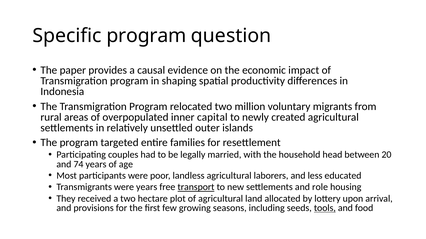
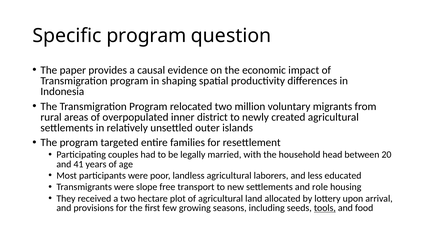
capital: capital -> district (212, 117)
74: 74 -> 41 (78, 165)
were years: years -> slope (147, 188)
transport underline: present -> none (196, 188)
